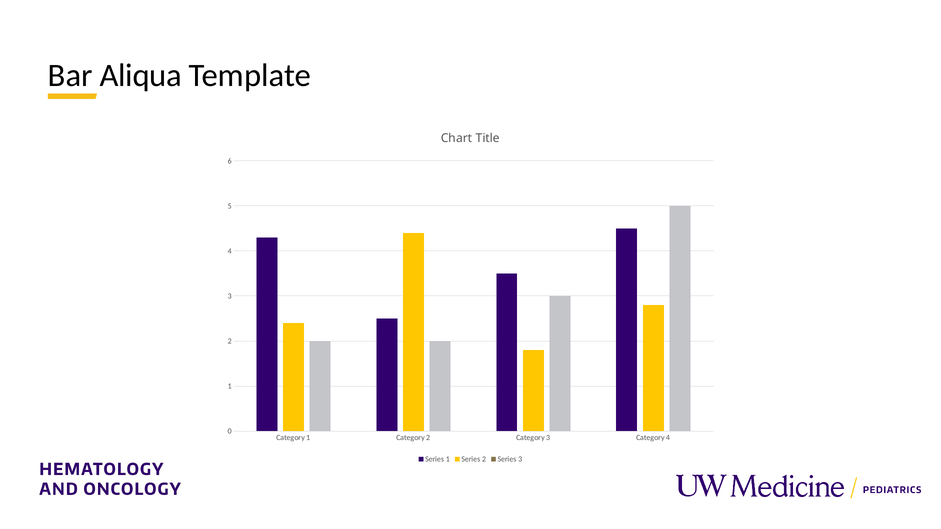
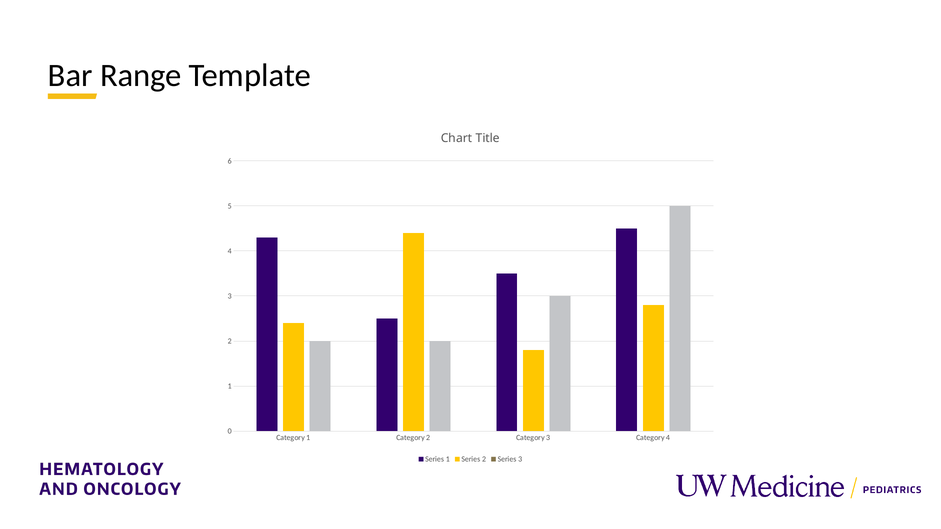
Aliqua: Aliqua -> Range (141, 76)
